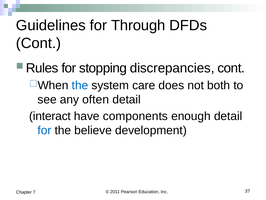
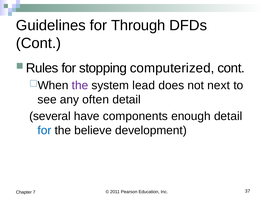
discrepancies: discrepancies -> computerized (172, 68)
the colour: blue -> purple (80, 85)
care: care -> lead (144, 85)
both: both -> next (219, 85)
interact: interact -> several (50, 116)
